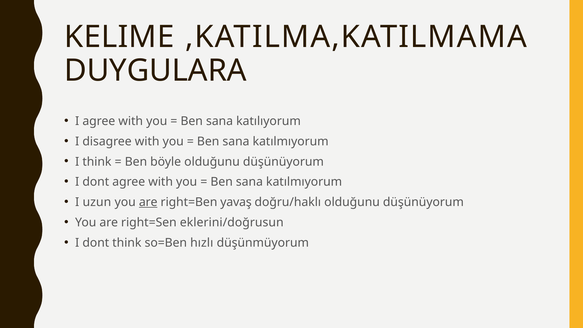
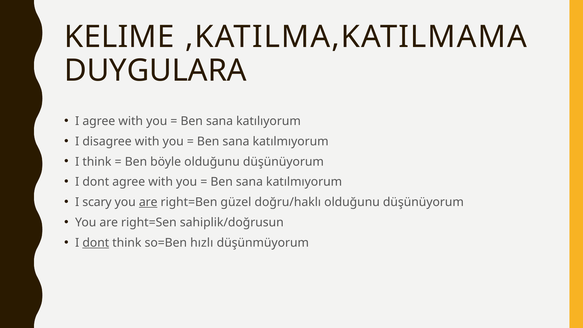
uzun: uzun -> scary (97, 202)
yavaş: yavaş -> güzel (236, 202)
eklerini/doğrusun: eklerini/doğrusun -> sahiplik/doğrusun (232, 222)
dont underline: none -> present (96, 243)
